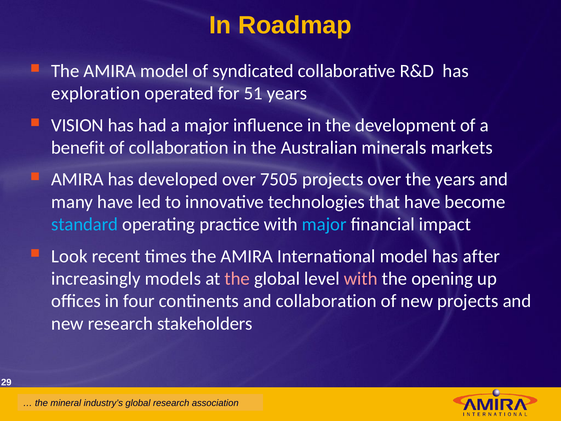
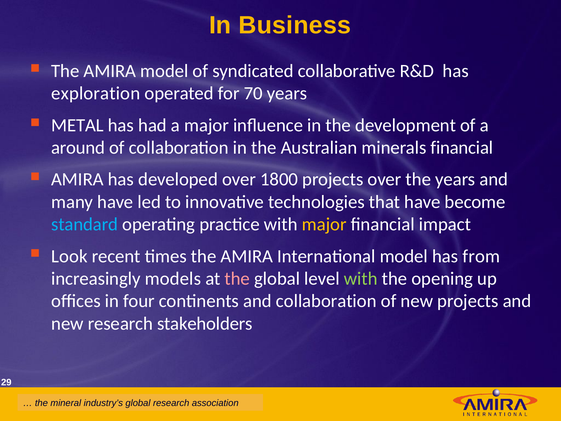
Roadmap: Roadmap -> Business (295, 25)
51: 51 -> 70 (253, 93)
VISION: VISION -> METAL (77, 125)
benefit: benefit -> around (78, 148)
minerals markets: markets -> financial (462, 148)
7505: 7505 -> 1800 (279, 179)
major colour: light blue -> yellow (324, 224)
after: after -> from (481, 256)
with colour: pink -> light green (361, 278)
